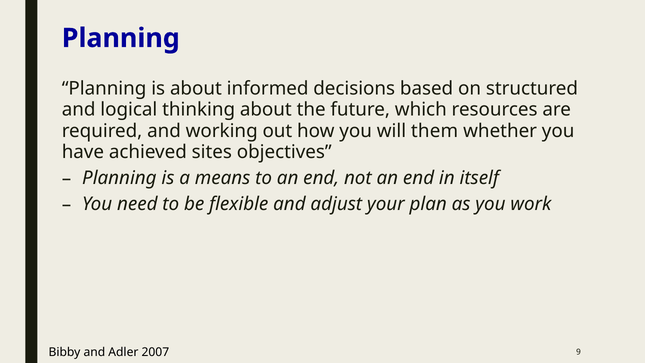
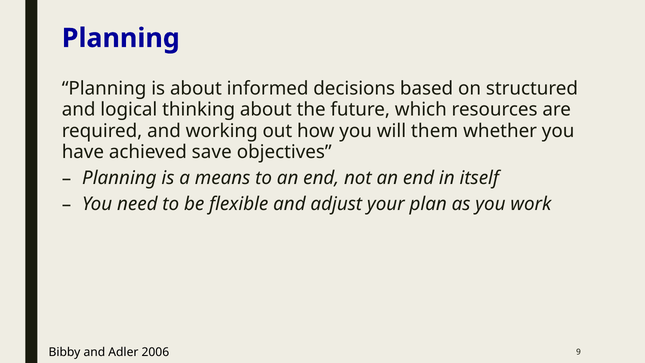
sites: sites -> save (212, 152)
2007: 2007 -> 2006 (155, 352)
